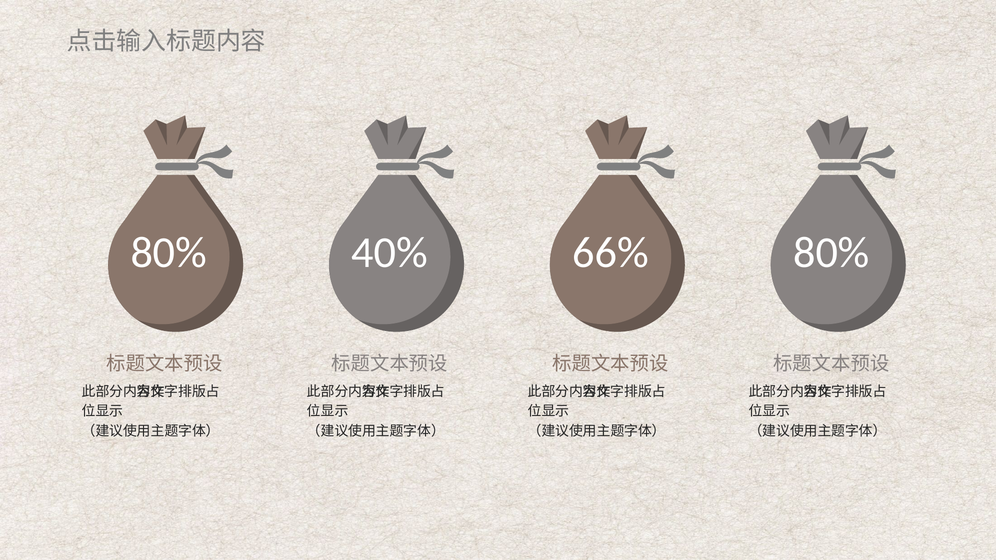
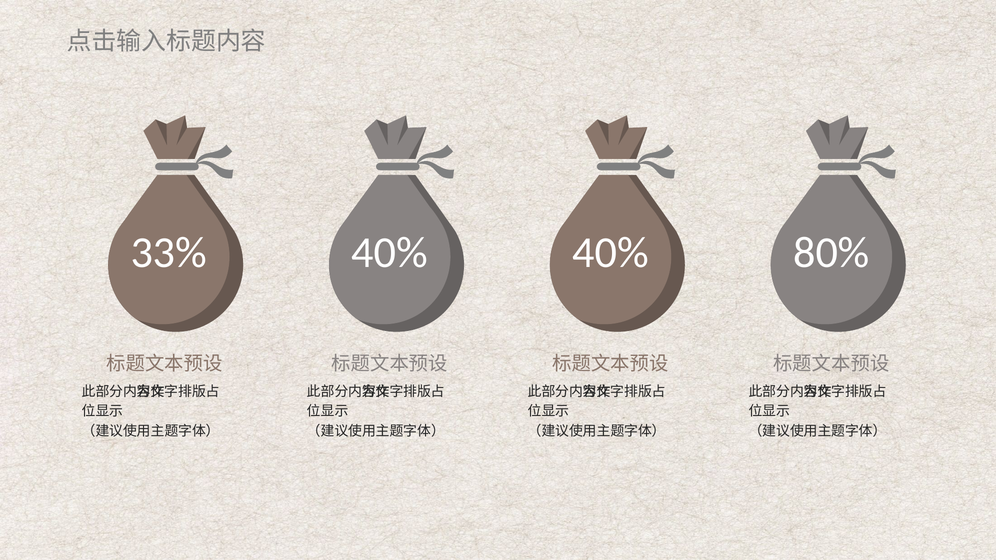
80%: 80% -> 33% (169, 253)
40% 66%: 66% -> 40% (610, 253)
